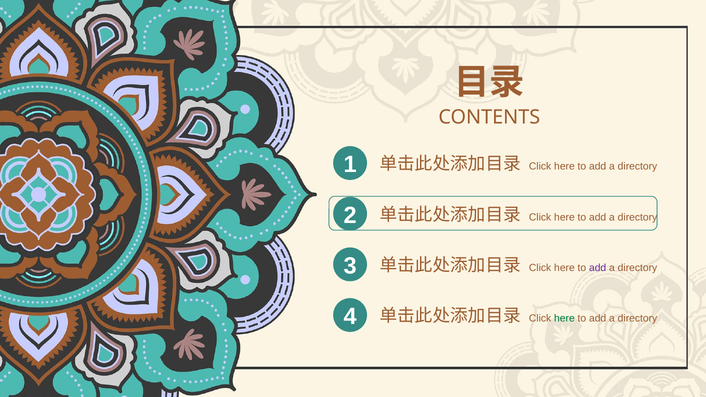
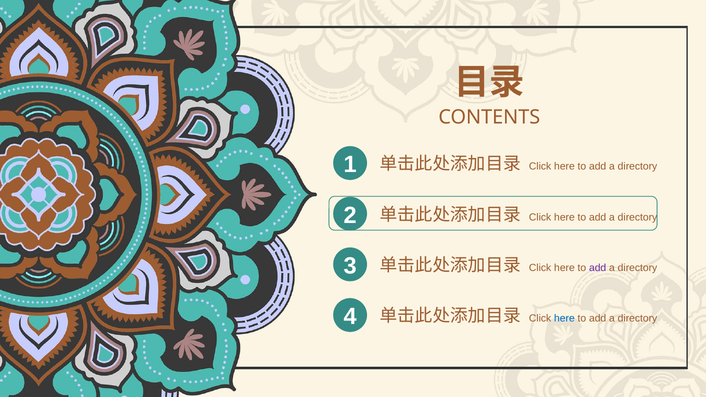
here colour: green -> blue (564, 319)
